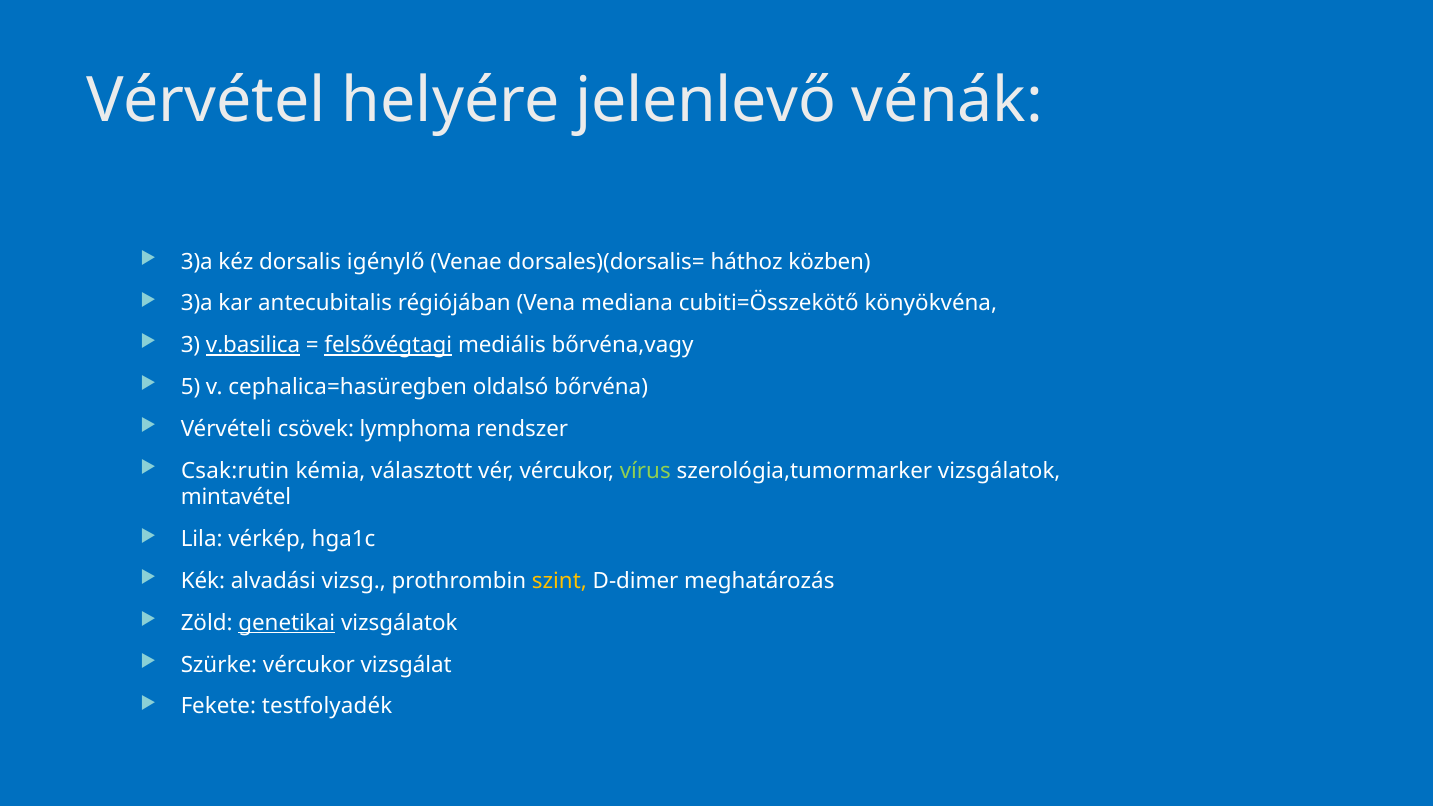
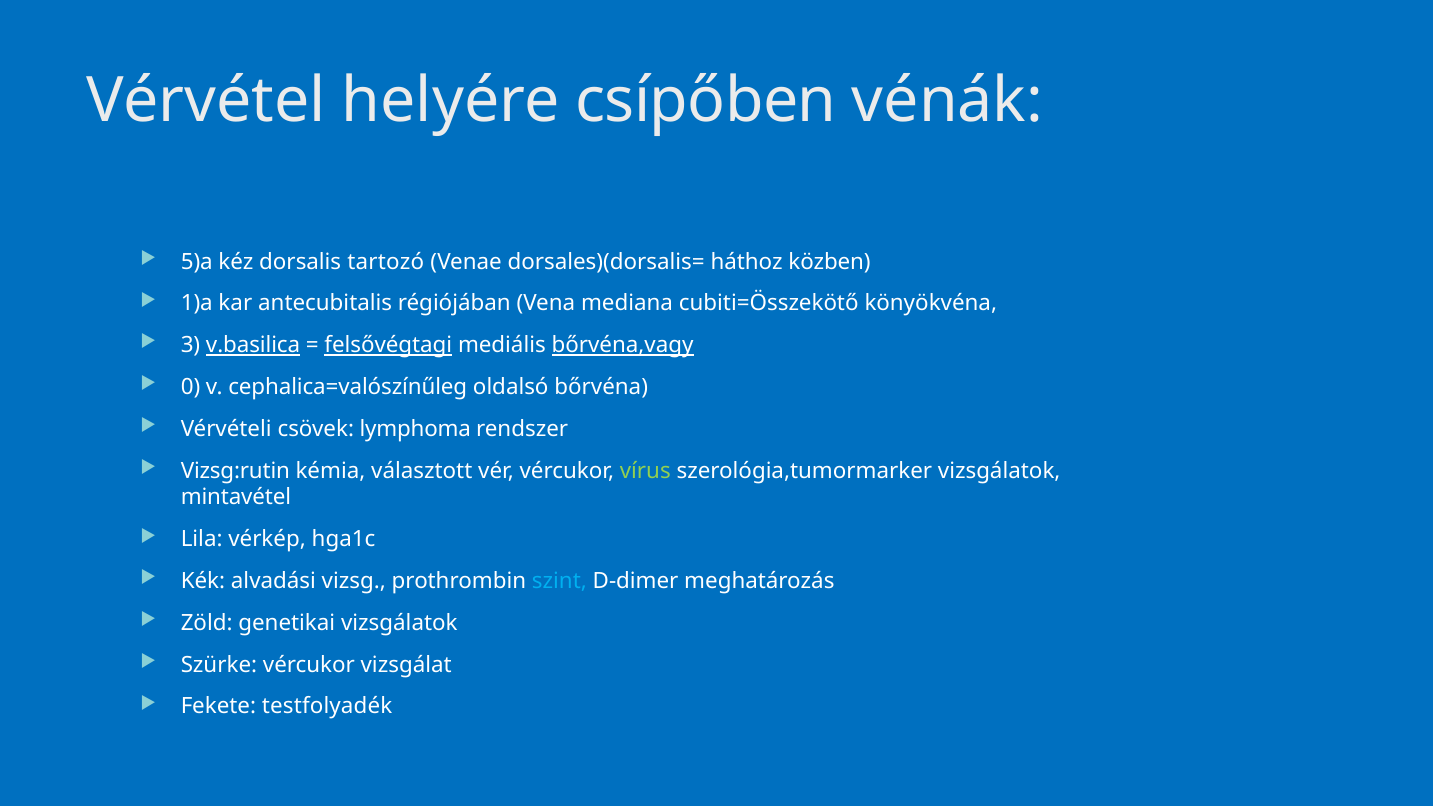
jelenlevő: jelenlevő -> csípőben (706, 101)
3)a: 3)a -> 5)a (197, 262)
igénylő: igénylő -> tartozó (386, 262)
3)a: 3)a -> 1)a (197, 303)
bőrvéna,vagy underline: none -> present (623, 345)
5: 5 -> 0 (191, 387)
cephalica=hasüregben: cephalica=hasüregben -> cephalica=valószínűleg (348, 387)
Csak:rutin: Csak:rutin -> Vizsg:rutin (235, 471)
szint colour: yellow -> light blue (559, 581)
genetikai underline: present -> none (287, 623)
